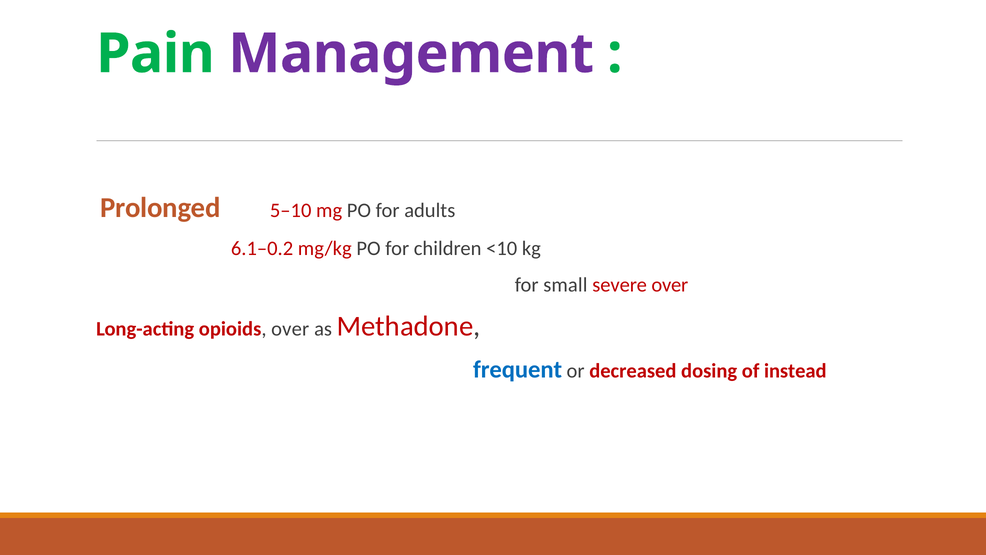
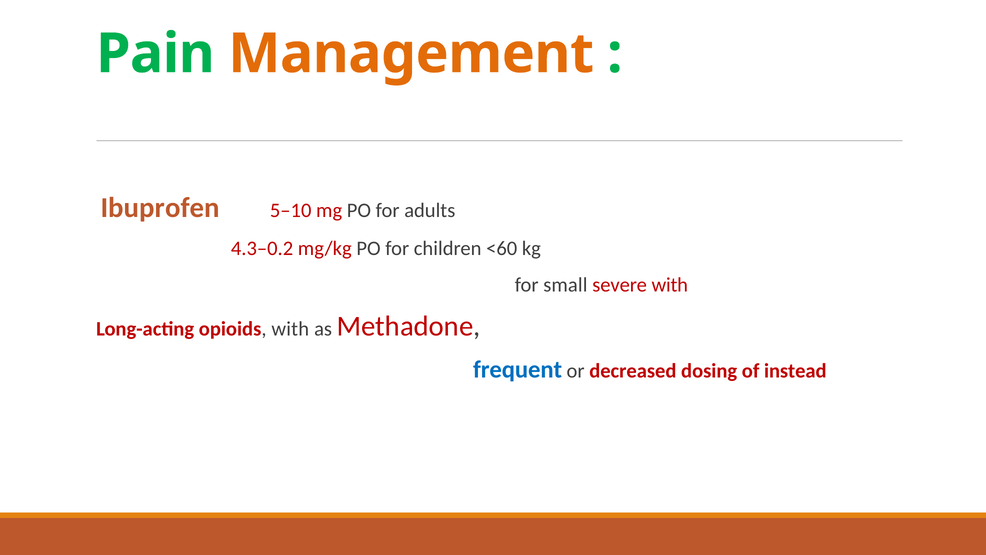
Management colour: purple -> orange (411, 54)
Prolonged: Prolonged -> Ibuprofen (160, 207)
6.1–0.2: 6.1–0.2 -> 4.3–0.2 (262, 248)
<10: <10 -> <60 (502, 248)
severe over: over -> with (670, 285)
opioids over: over -> with (290, 329)
